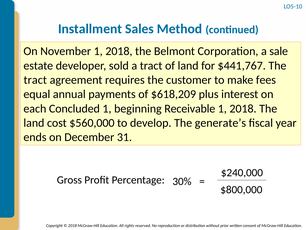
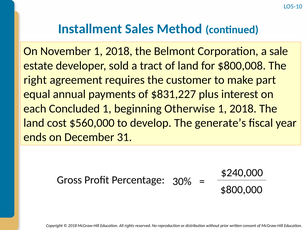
$441,767: $441,767 -> $800,008 (242, 65)
tract: tract -> right (35, 80)
fees: fees -> part (266, 80)
$618,209: $618,209 -> $831,227 (173, 94)
Receivable: Receivable -> Otherwise (190, 108)
